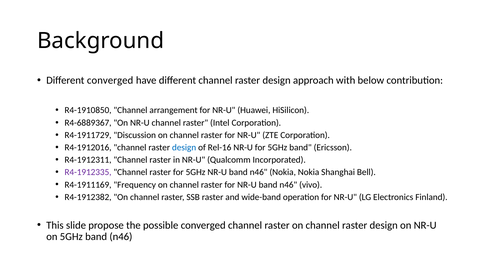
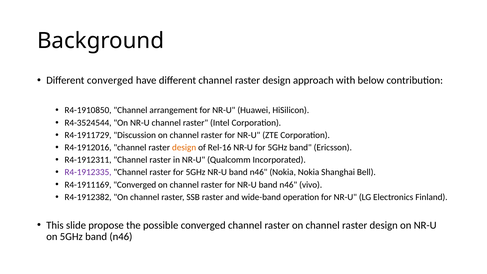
R4-6889367: R4-6889367 -> R4-3524544 (88, 123)
design colour: blue -> orange (184, 147)
R4-1911169 Frequency: Frequency -> Converged (135, 185)
